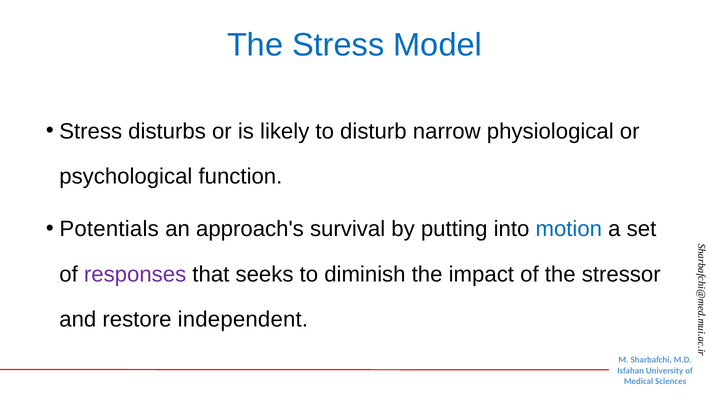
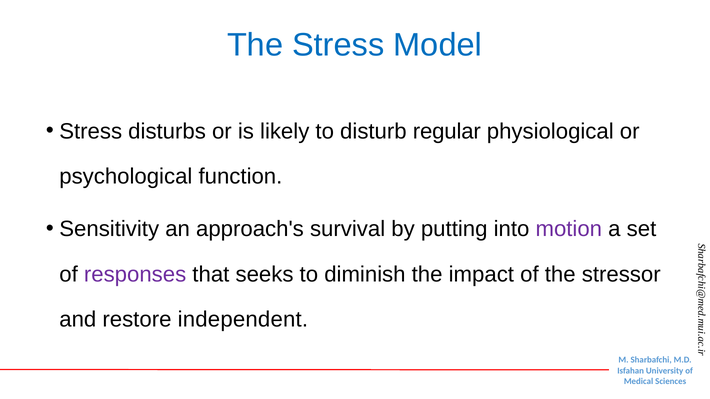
narrow: narrow -> regular (447, 131)
Potentials: Potentials -> Sensitivity (109, 229)
motion colour: blue -> purple (569, 229)
